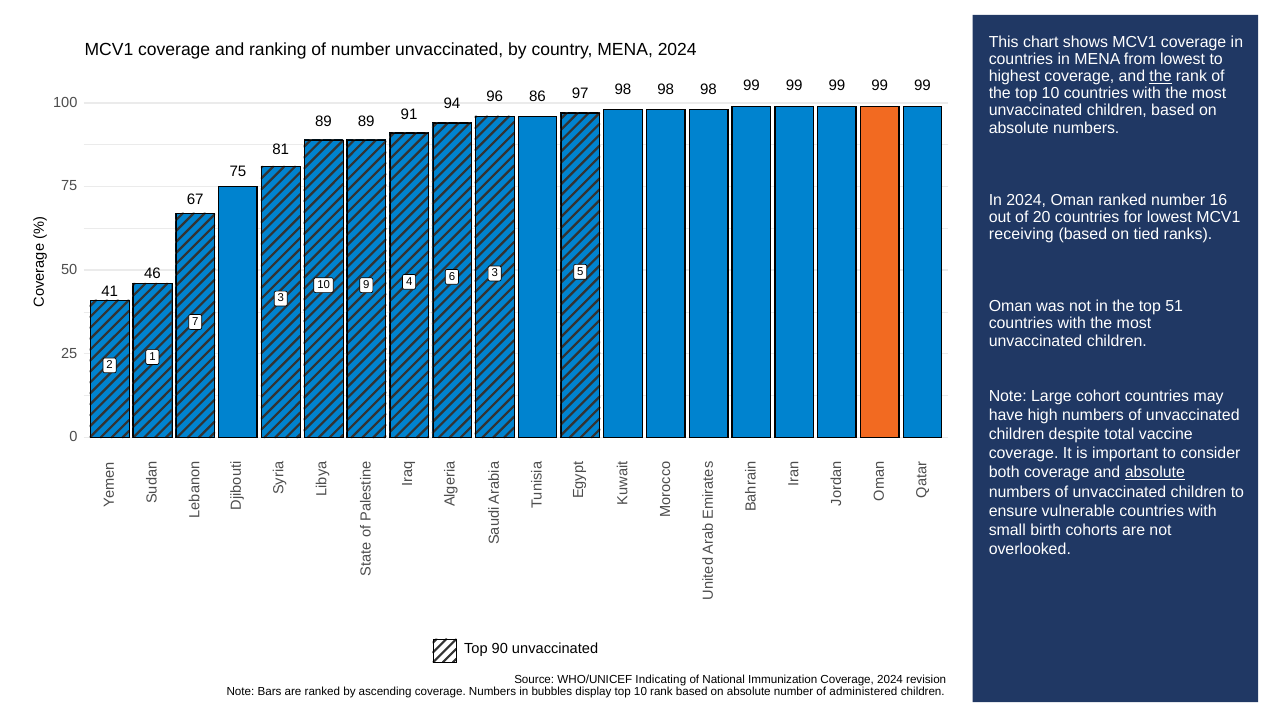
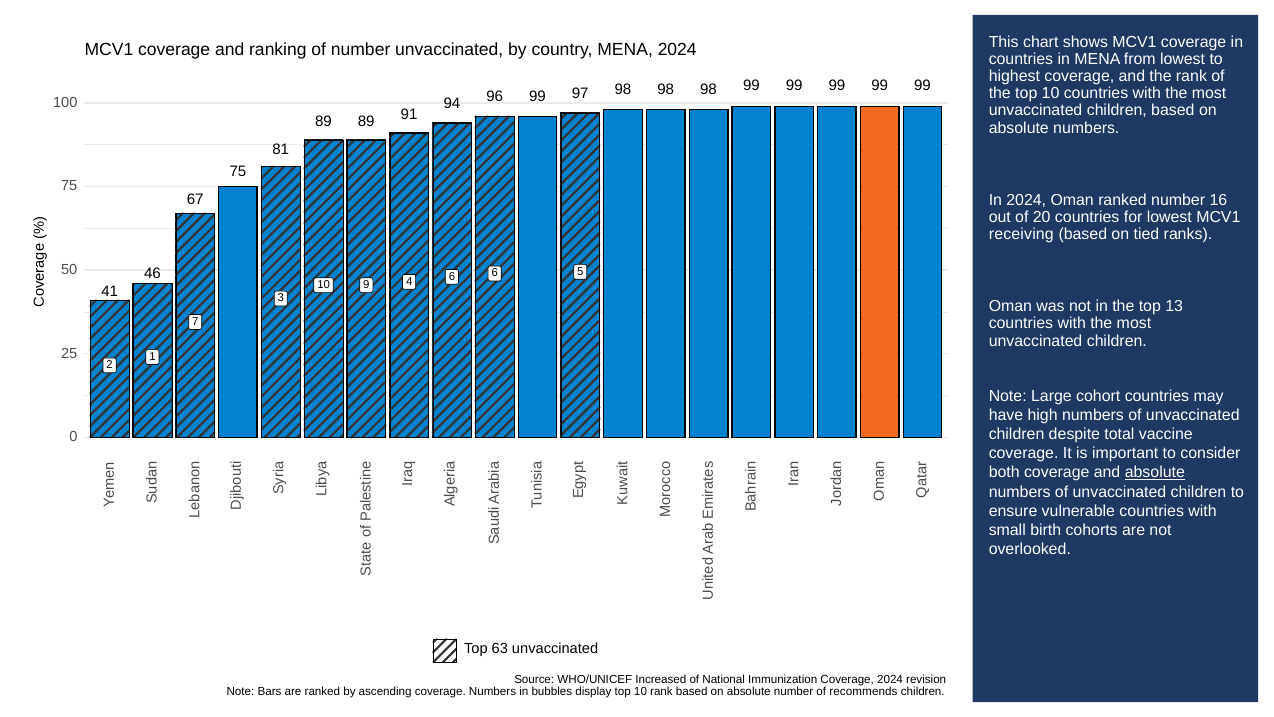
the underline: present -> none (1161, 76)
96 86: 86 -> 99 (537, 97)
6 3: 3 -> 6 (495, 273)
51: 51 -> 13 (1174, 306)
90: 90 -> 63 (500, 648)
Indicating: Indicating -> Increased (661, 679)
administered: administered -> recommends (863, 691)
